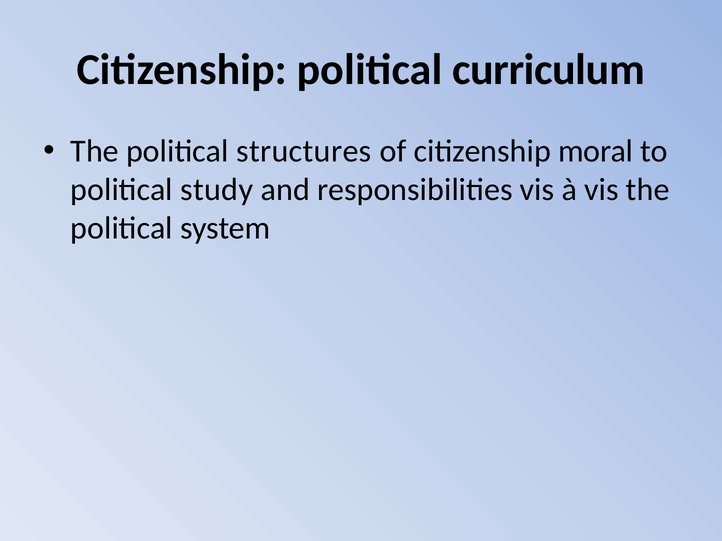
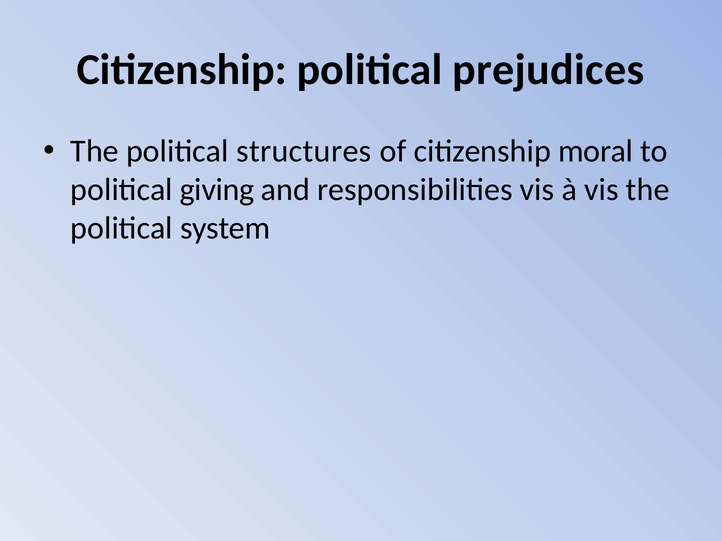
curriculum: curriculum -> prejudices (548, 70)
study: study -> giving (217, 190)
